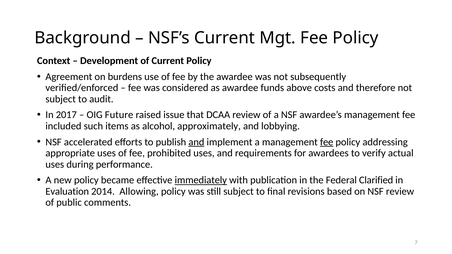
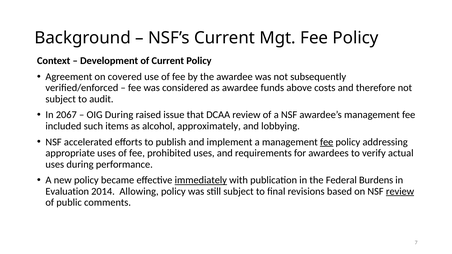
burdens: burdens -> covered (125, 77)
2017: 2017 -> 2067 (66, 115)
OIG Future: Future -> During (119, 115)
and underline: present -> none (196, 142)
Clarified: Clarified -> Burdens (376, 180)
review underline: none -> present (400, 192)
